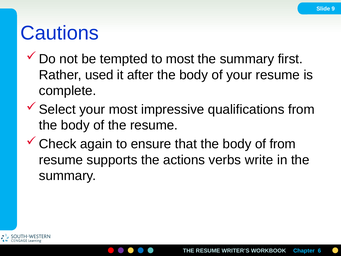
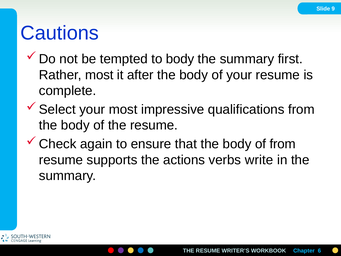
to most: most -> body (180, 59)
Rather used: used -> most (99, 75)
